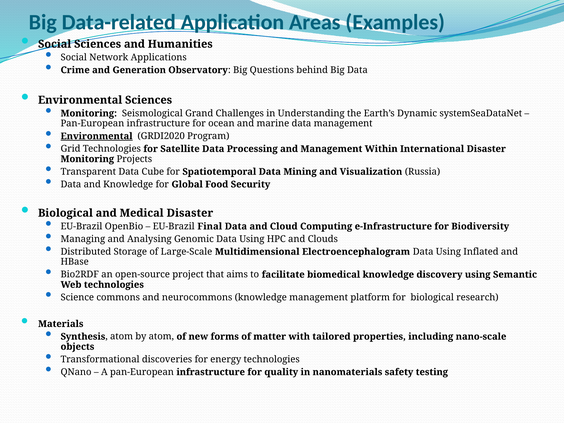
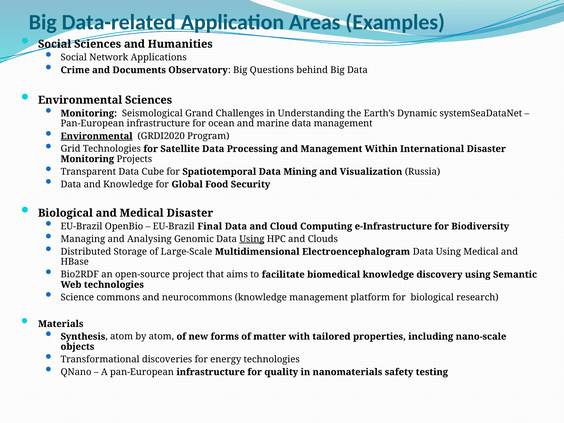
Generation: Generation -> Documents (139, 70)
Using underline: none -> present (252, 239)
Using Inflated: Inflated -> Medical (481, 252)
